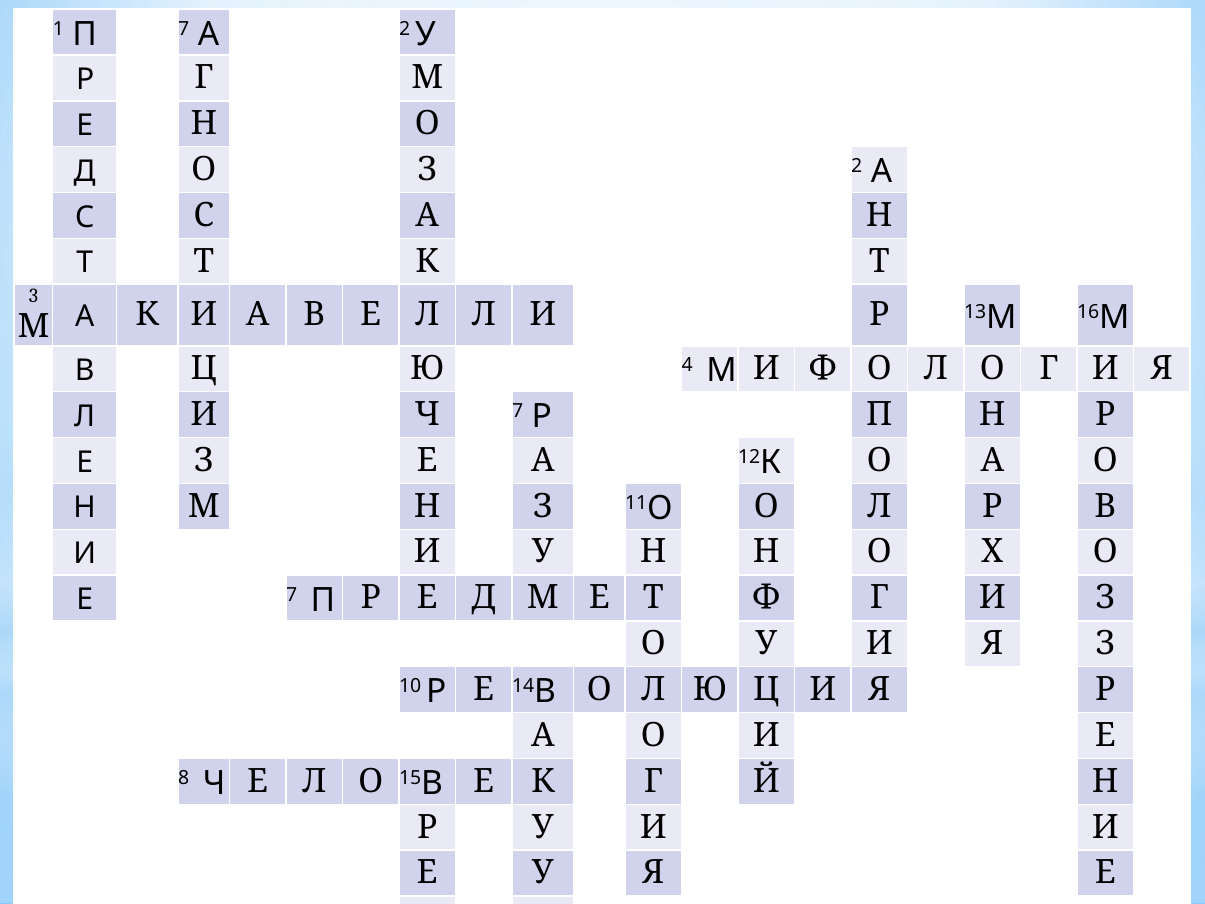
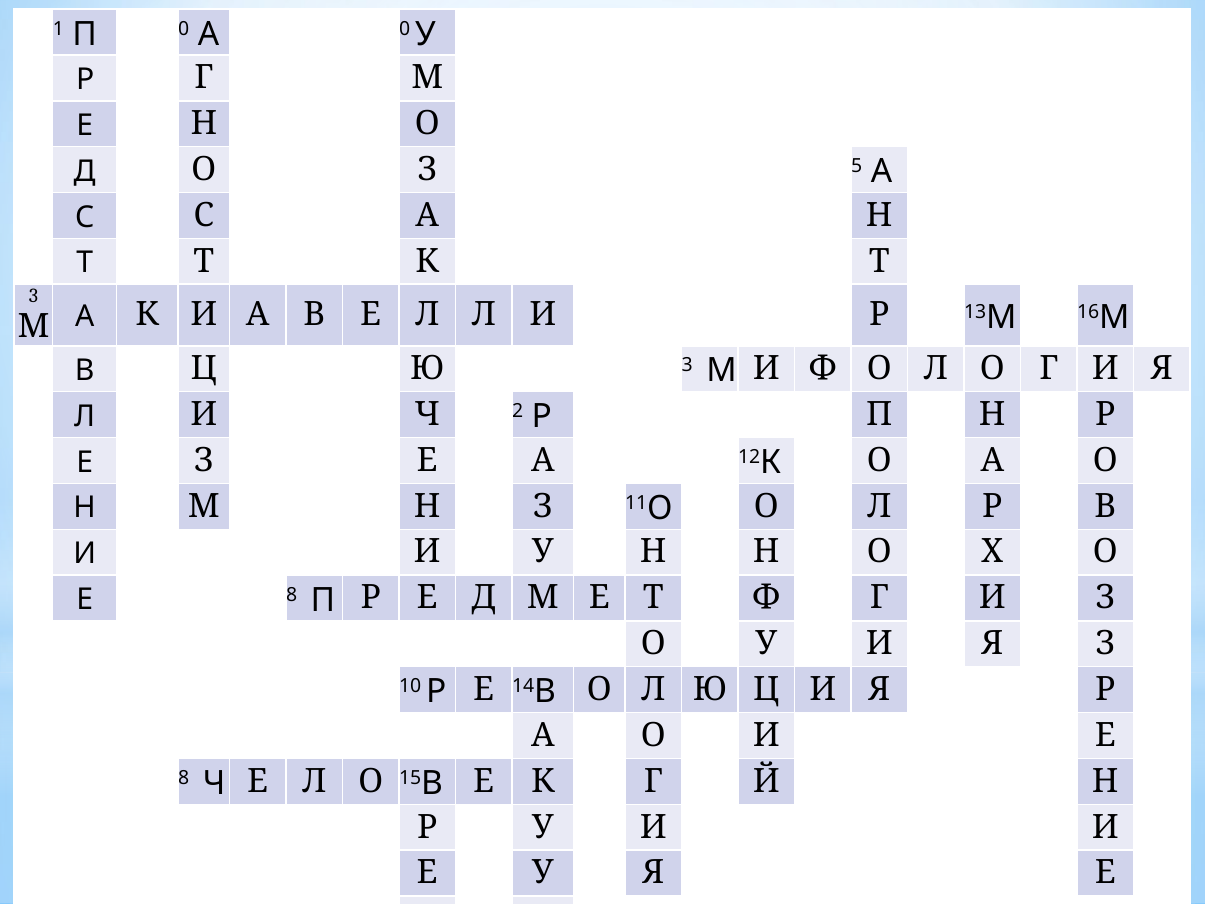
7: 7 -> 0 (184, 29)
2: 2 -> 0 (405, 29)
З 2: 2 -> 5 (857, 166)
Ю 4: 4 -> 3 (687, 365)
Ч 7: 7 -> 2 (518, 411)
7: 7 -> 8 (292, 594)
